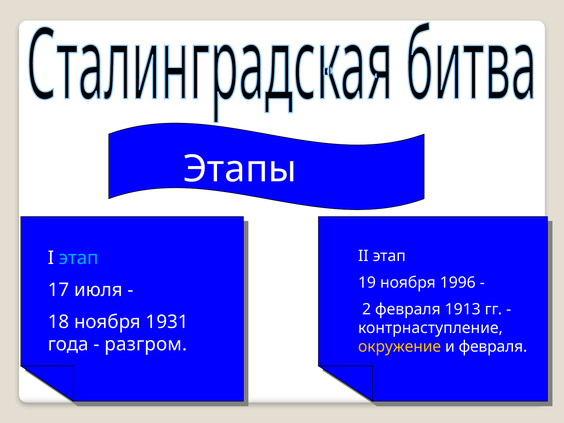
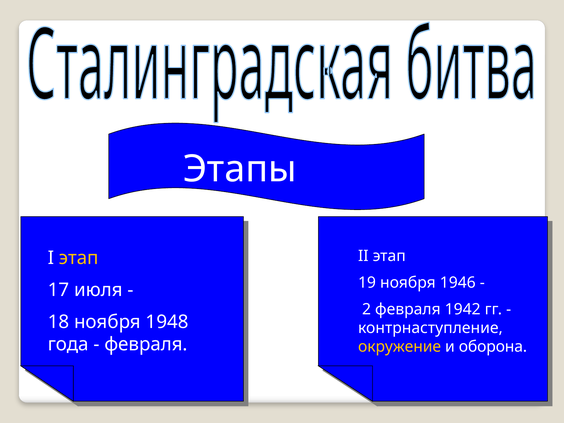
этап colour: light blue -> yellow (79, 258)
1996: 1996 -> 1946 (458, 283)
1913: 1913 -> 1942 (463, 309)
1931: 1931 -> 1948 (167, 322)
разгром: разгром -> февраля (146, 344)
и февраля: февраля -> оборона (493, 347)
